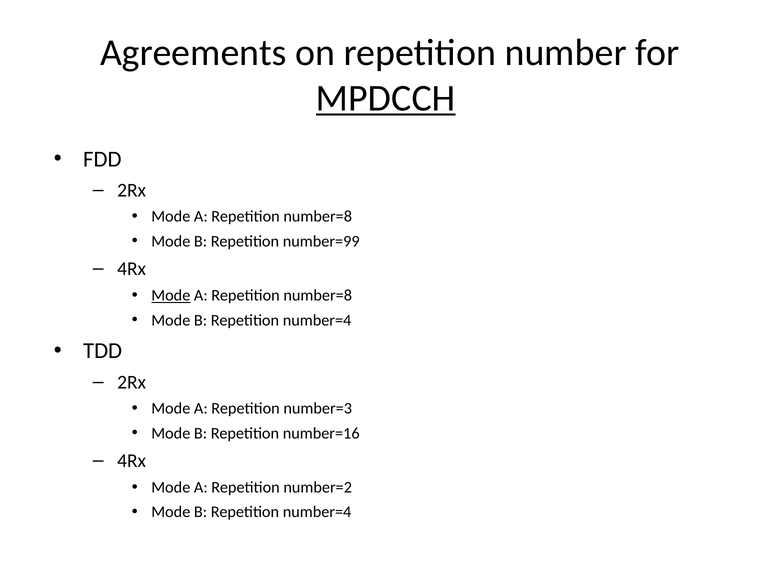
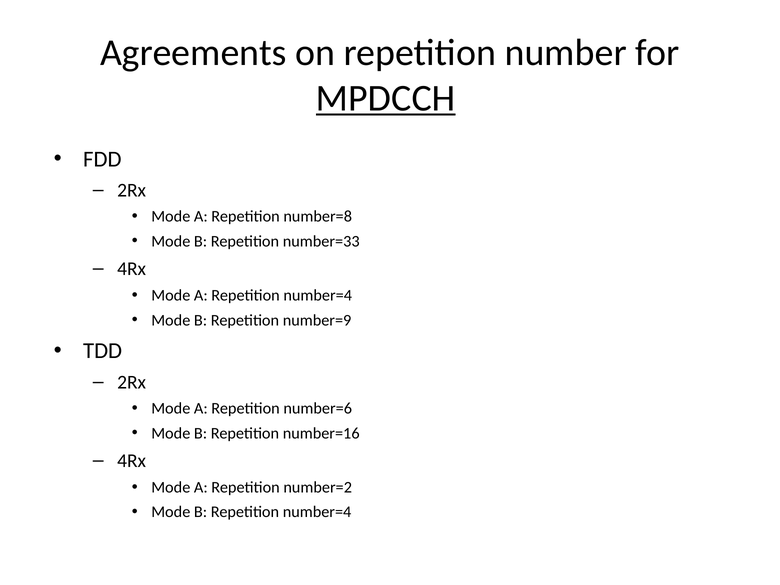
number=99: number=99 -> number=33 (321, 241)
Mode underline: present -> none (171, 295)
number=8: number=8 -> number=4 (318, 295)
number=4: number=4 -> number=9 (317, 320)
number=3: number=3 -> number=6 (318, 409)
